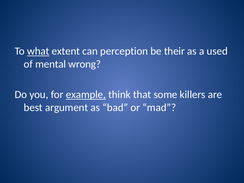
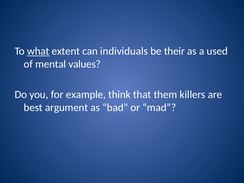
perception: perception -> individuals (124, 51)
wrong: wrong -> values (85, 64)
example underline: present -> none (86, 95)
some: some -> them (165, 95)
